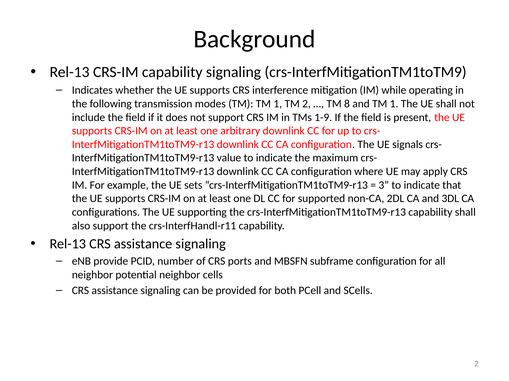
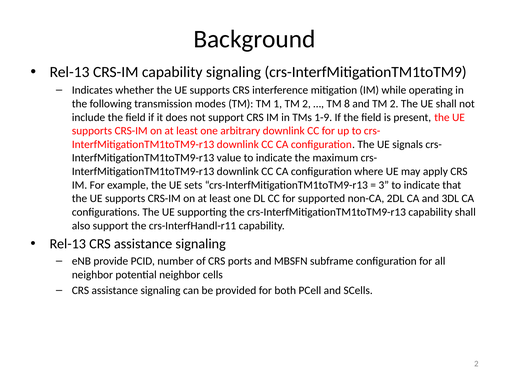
and TM 1: 1 -> 2 (394, 104)
